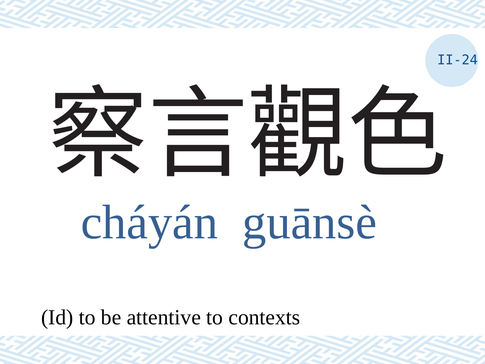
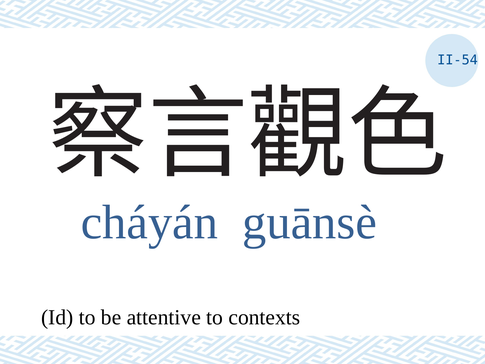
II-24: II-24 -> II-54 (458, 60)
